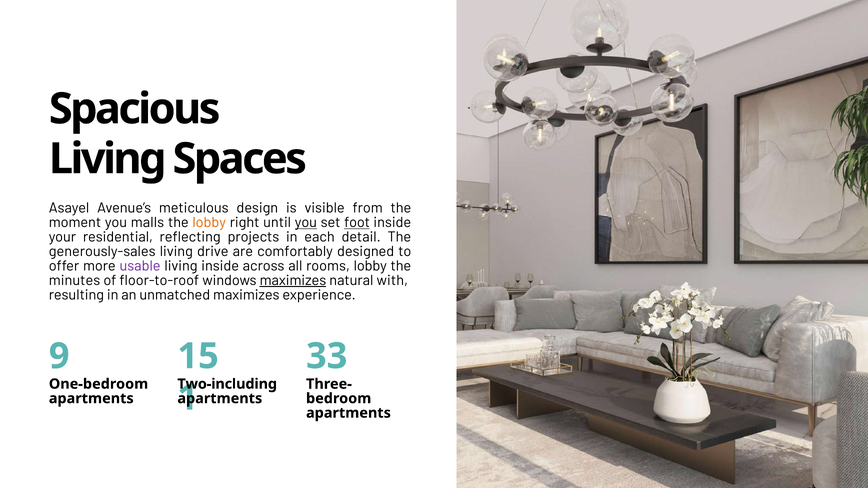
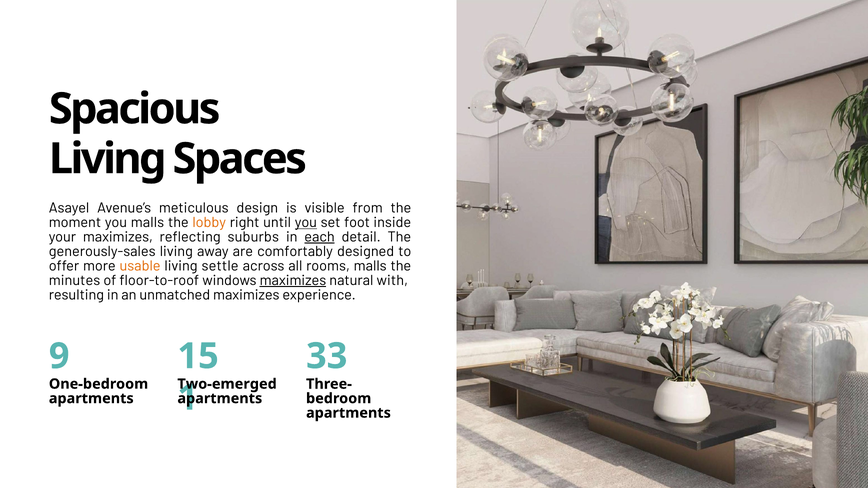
foot underline: present -> none (357, 223)
your residential: residential -> maximizes (118, 237)
projects: projects -> suburbs (253, 237)
each underline: none -> present (320, 237)
drive: drive -> away (213, 252)
usable colour: purple -> orange (140, 266)
living inside: inside -> settle (220, 266)
rooms lobby: lobby -> malls (370, 266)
Two-including: Two-including -> Two-emerged (227, 384)
